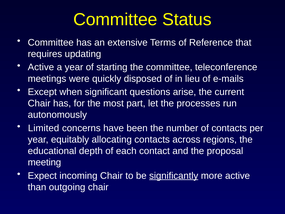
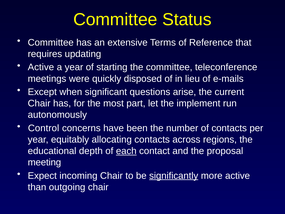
processes: processes -> implement (198, 103)
Limited: Limited -> Control (44, 128)
each underline: none -> present (126, 151)
